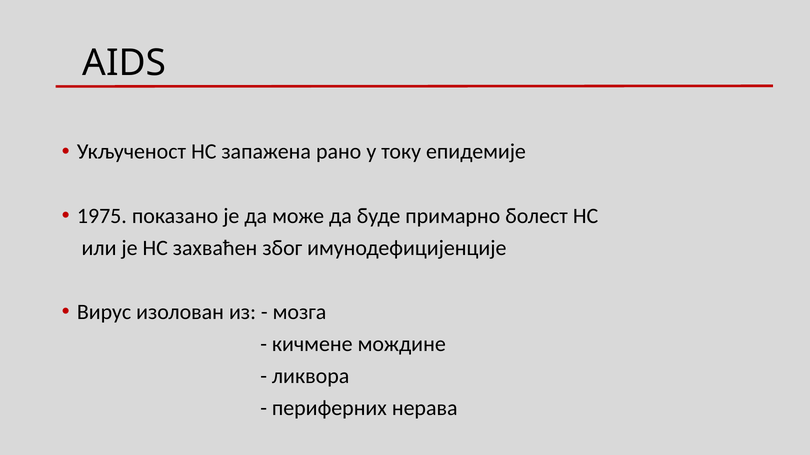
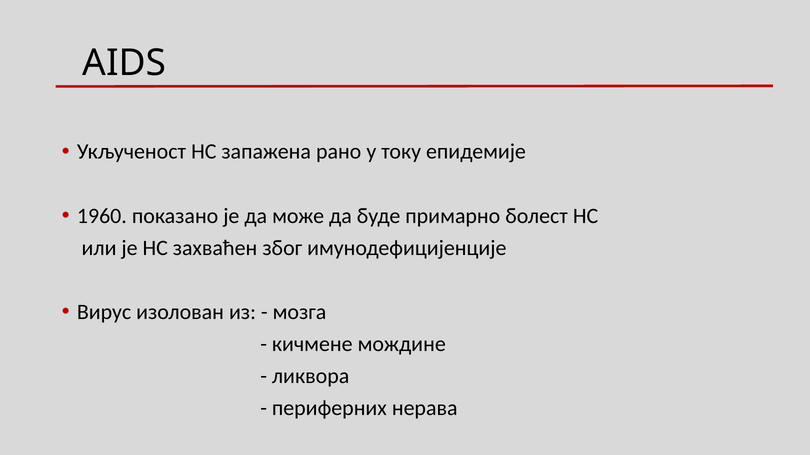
1975: 1975 -> 1960 (102, 216)
